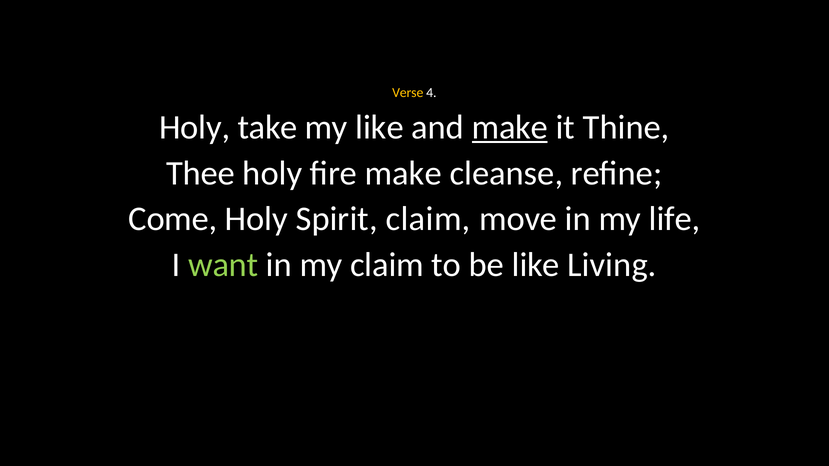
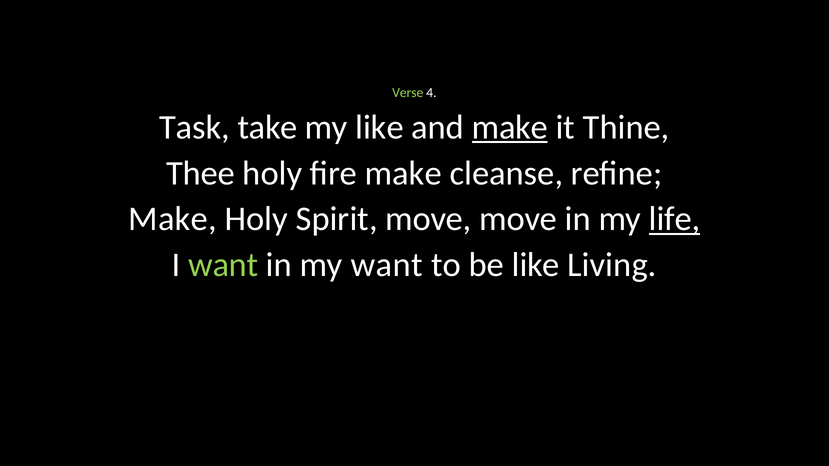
Verse colour: yellow -> light green (408, 93)
Holy: Holy -> Task (195, 127)
Come: Come -> Make (173, 219)
Spirit claim: claim -> move (428, 219)
life underline: none -> present (675, 219)
my claim: claim -> want (387, 265)
